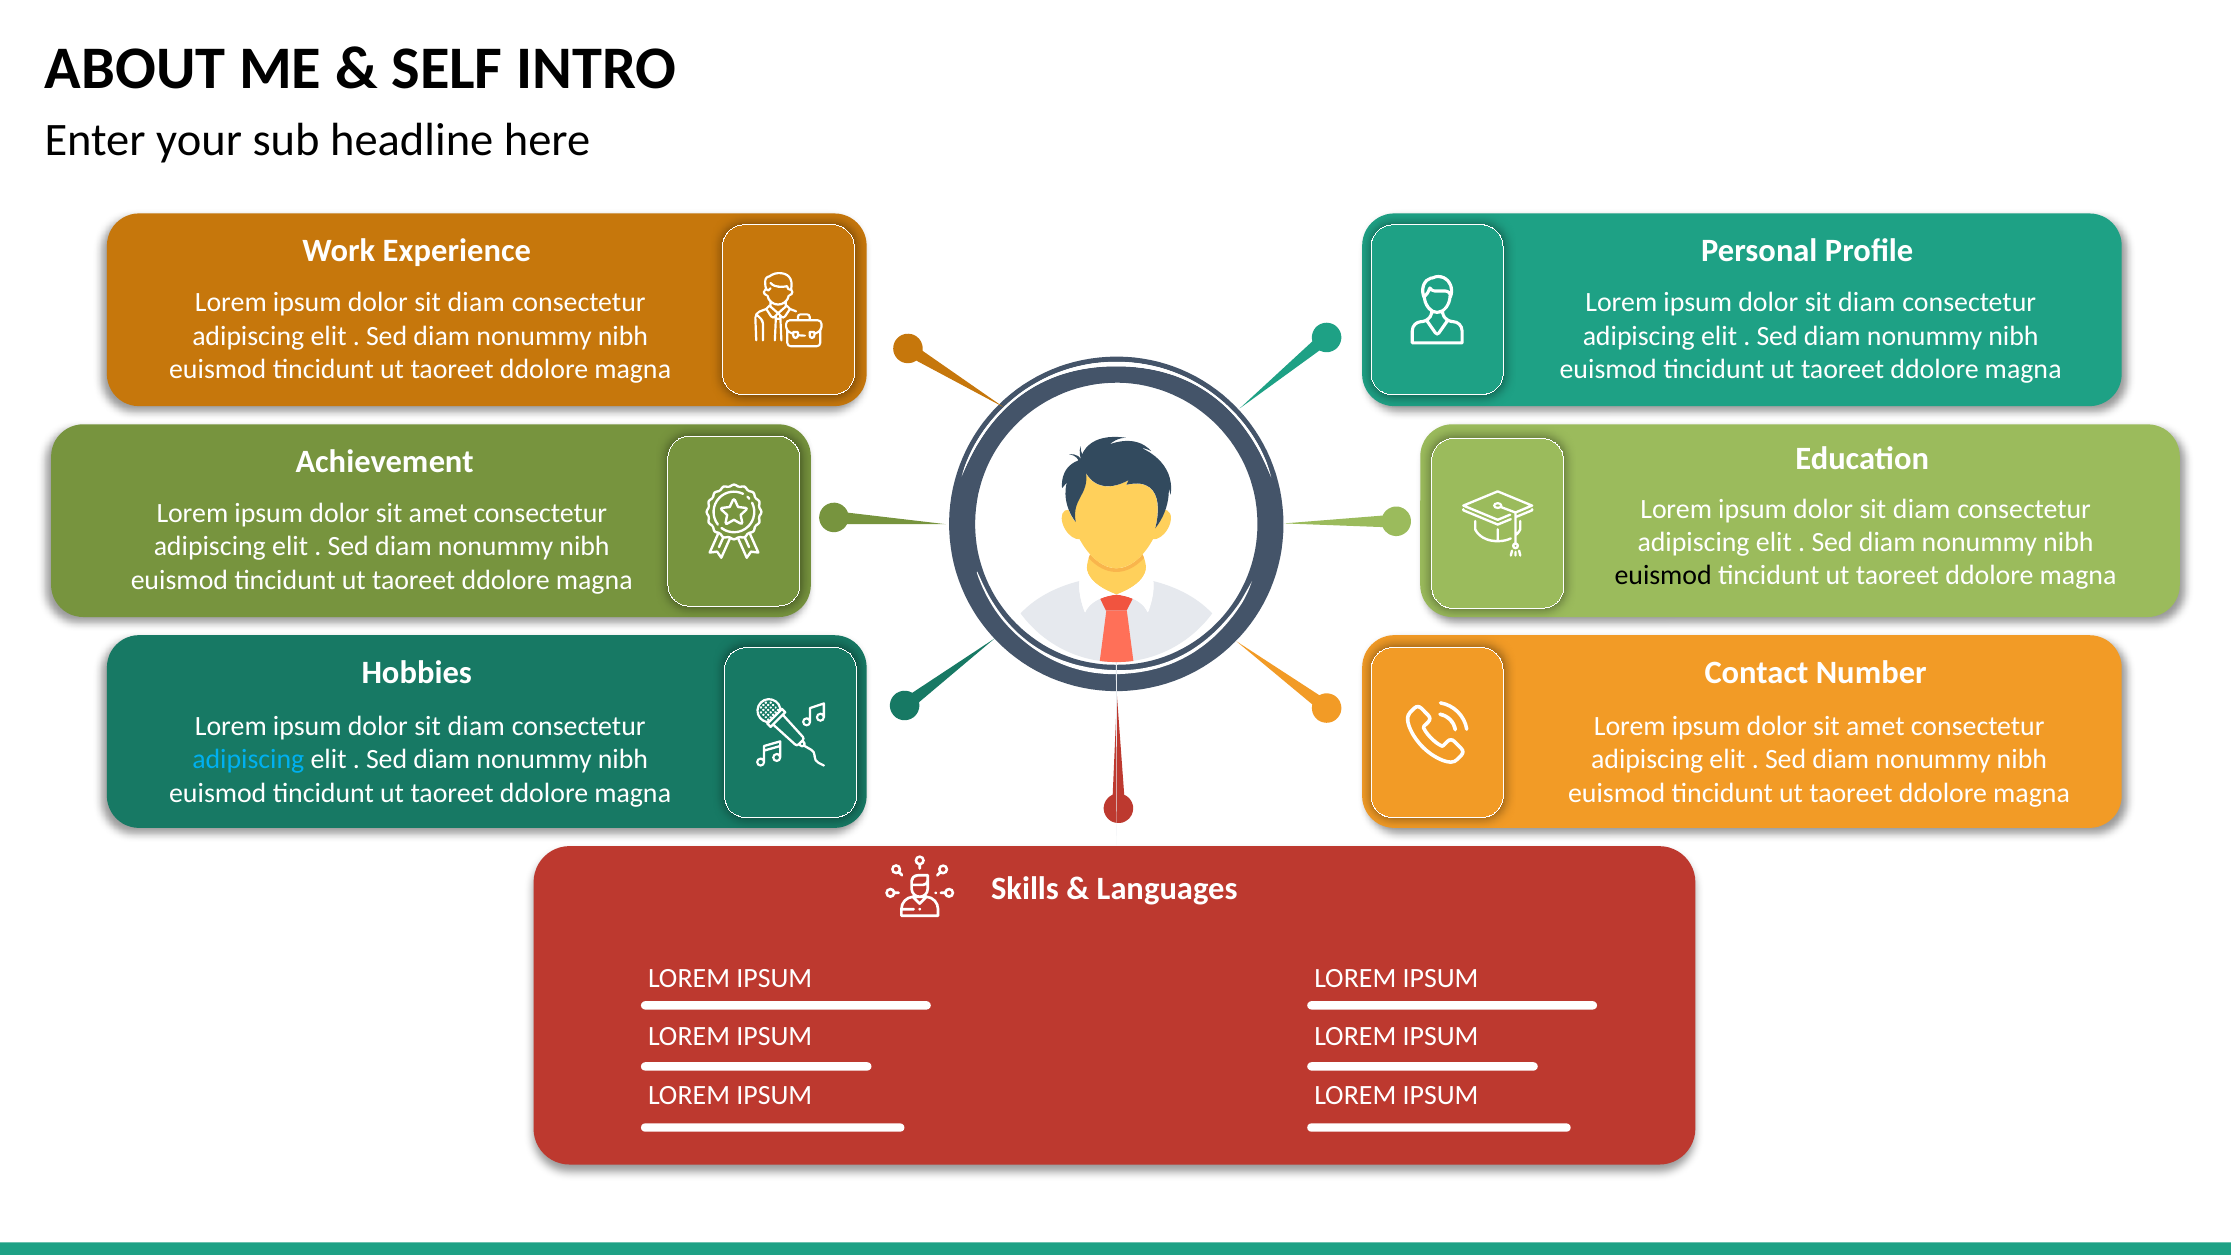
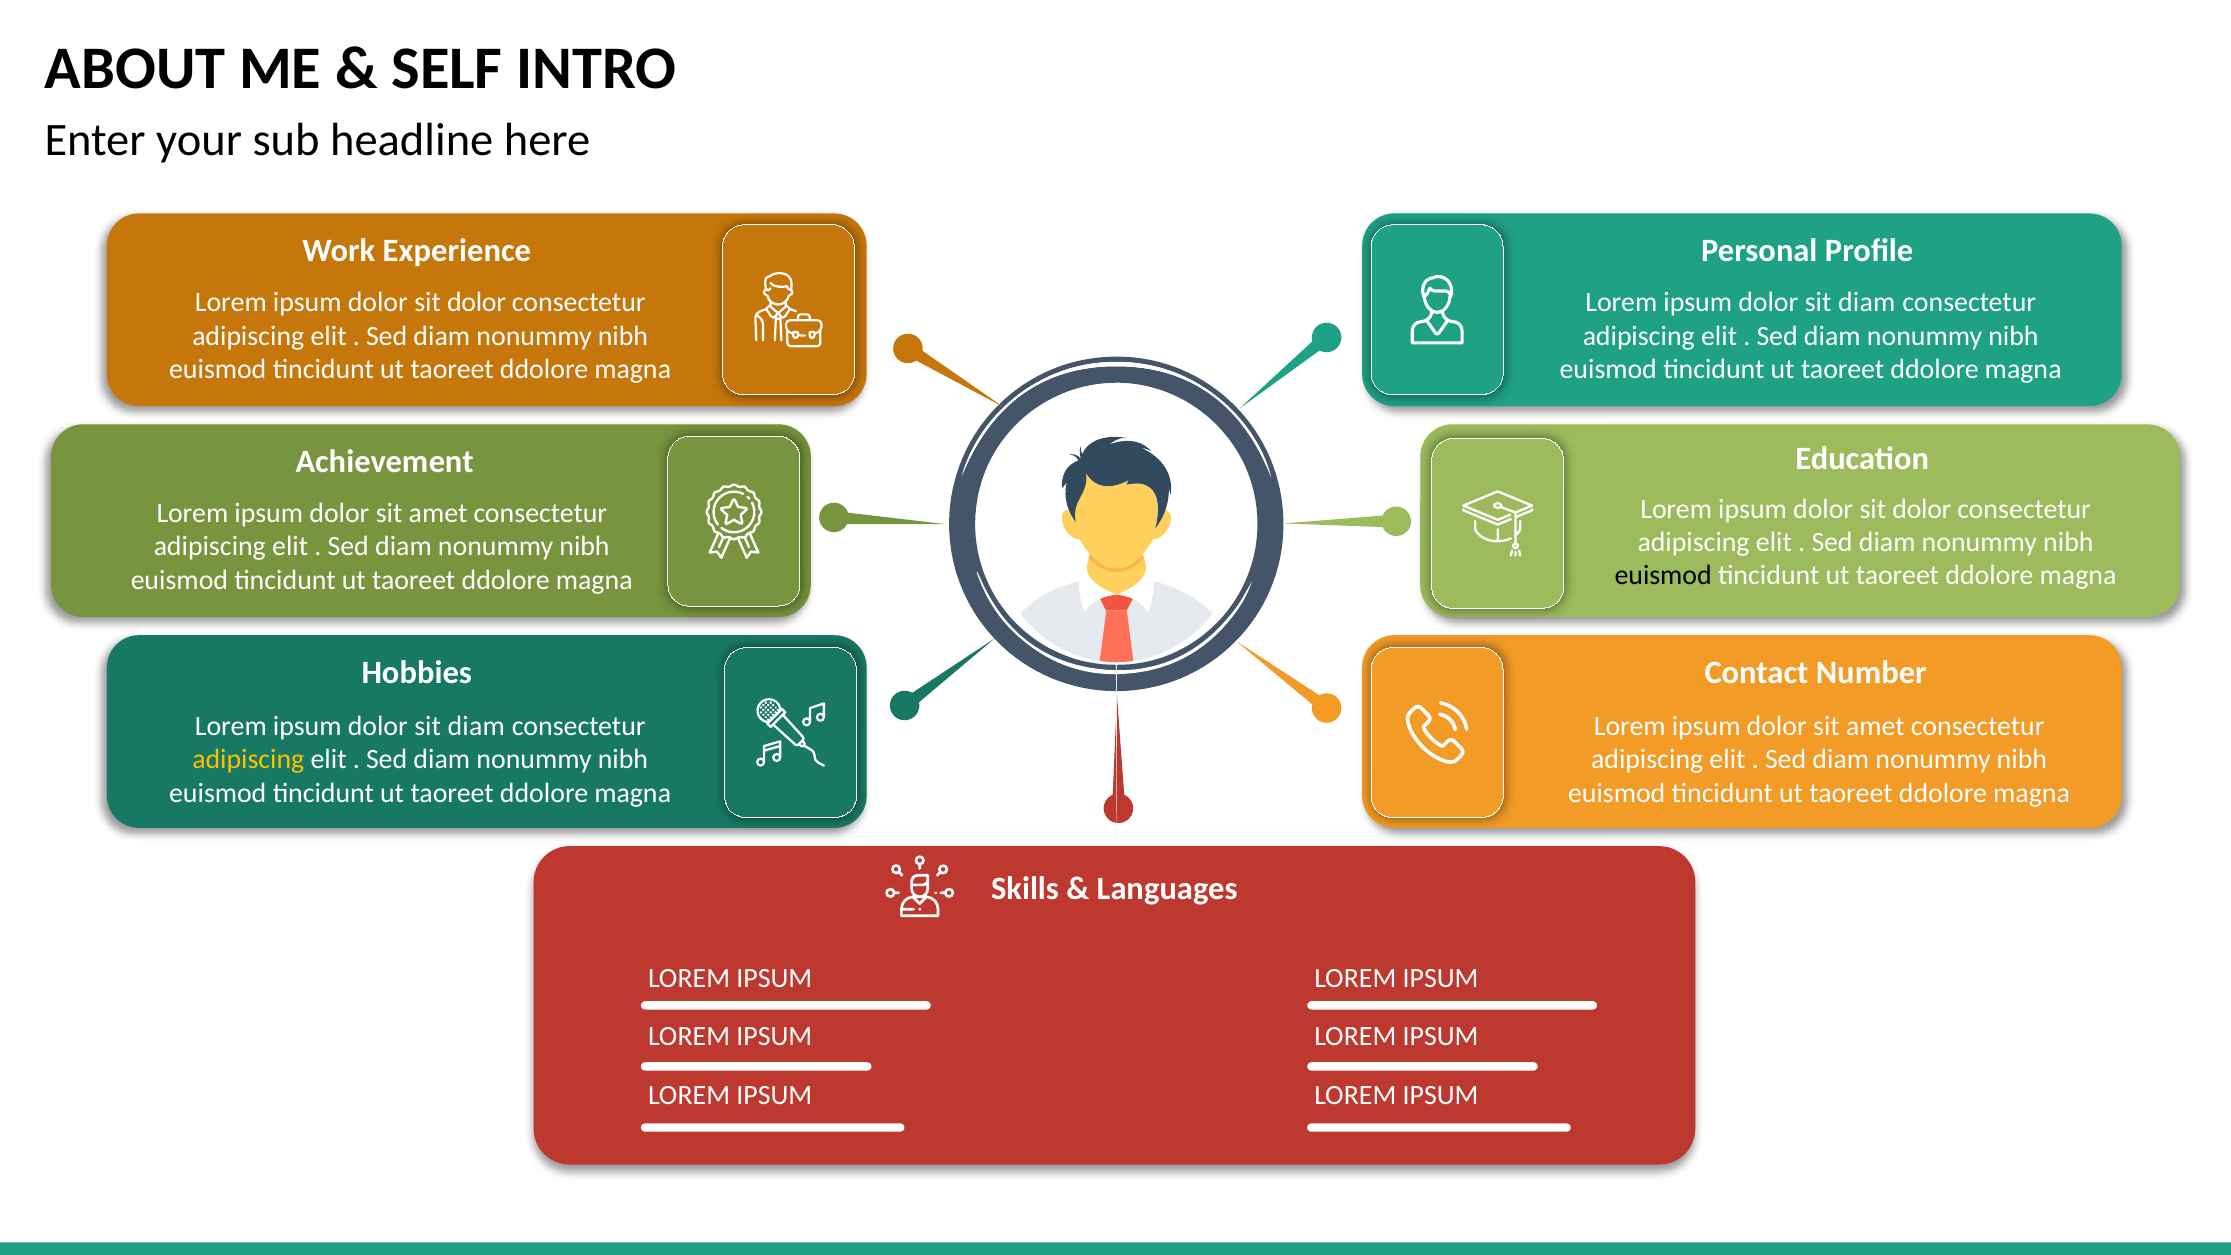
diam: diam -> dolor (477, 303)
diam: diam -> dolor (1922, 509)
adipiscing colour: light blue -> yellow (248, 759)
